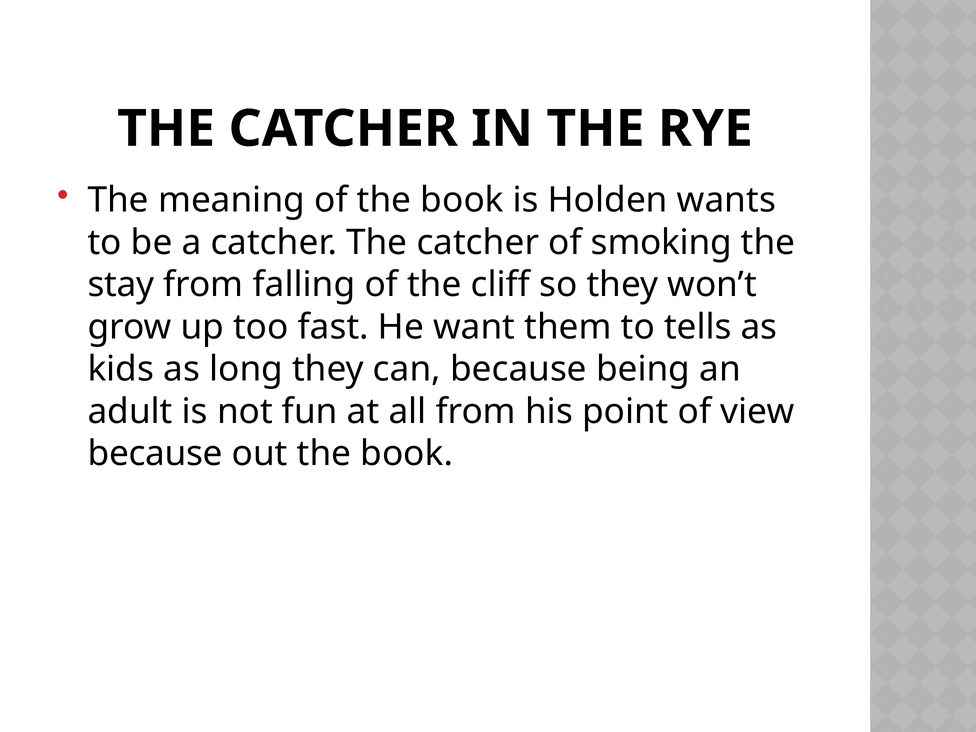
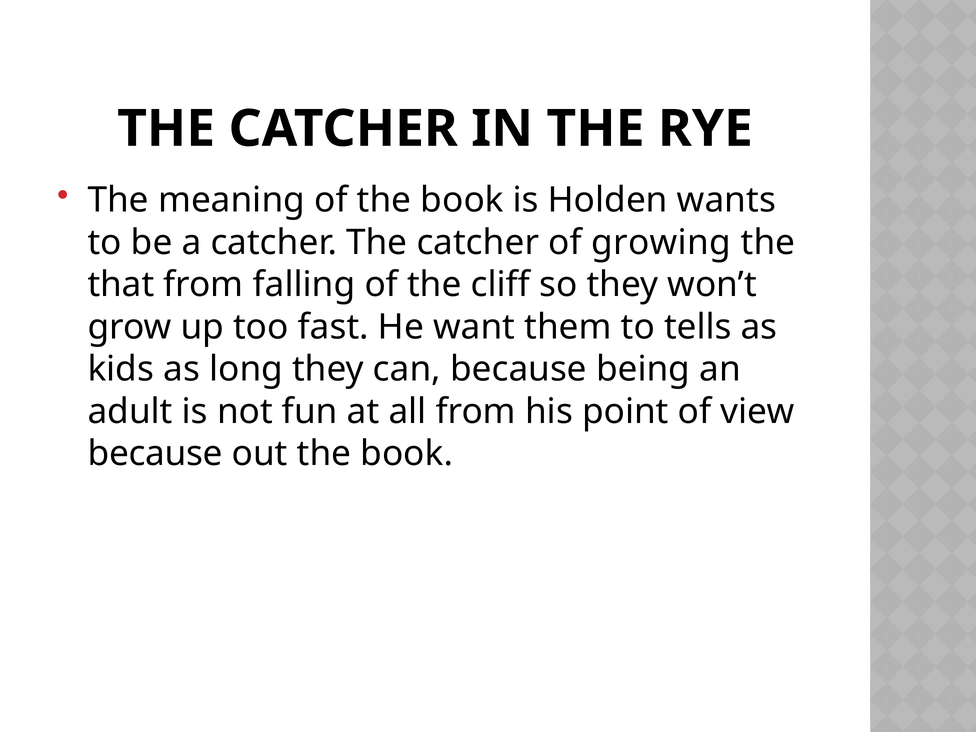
smoking: smoking -> growing (661, 242)
stay: stay -> that (121, 285)
